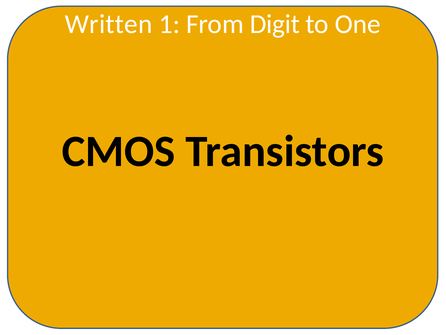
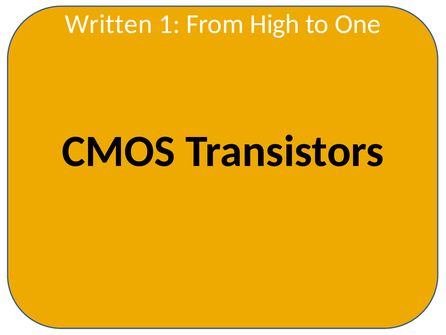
Digit: Digit -> High (275, 24)
